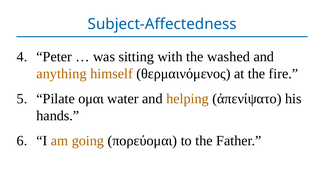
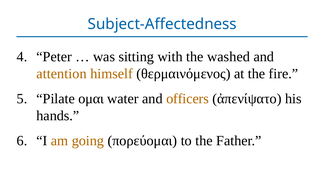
anything: anything -> attention (62, 74)
helping: helping -> officers (188, 99)
